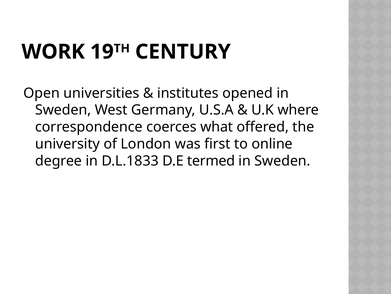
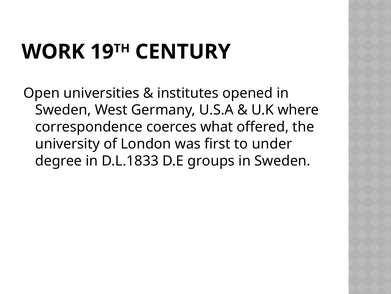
online: online -> under (272, 144)
termed: termed -> groups (211, 161)
